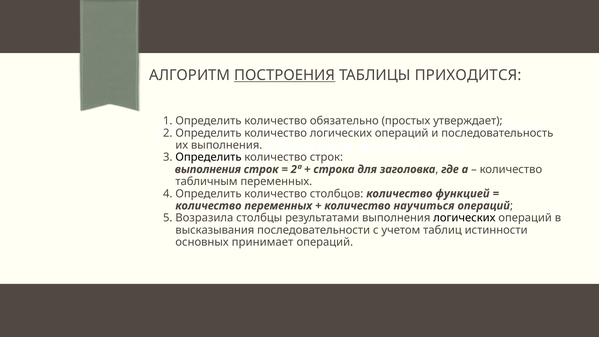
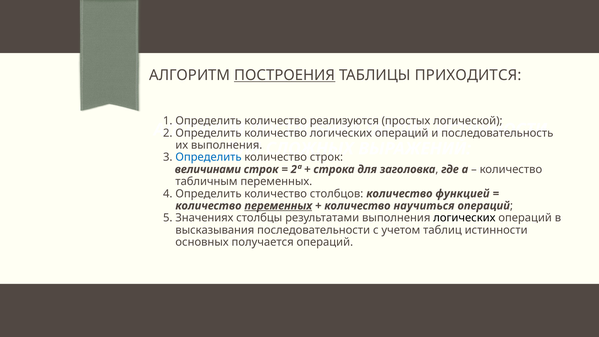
обязательно: обязательно -> реализуются (344, 121)
утверждает: утверждает -> логической (468, 121)
Определить colour: black -> blue (208, 157)
выполнения: выполнения -> величинами (208, 169)
переменных underline: none -> present (278, 206)
Возразила: Возразила -> Значениях (204, 218)
принимает: принимает -> получается (263, 242)
